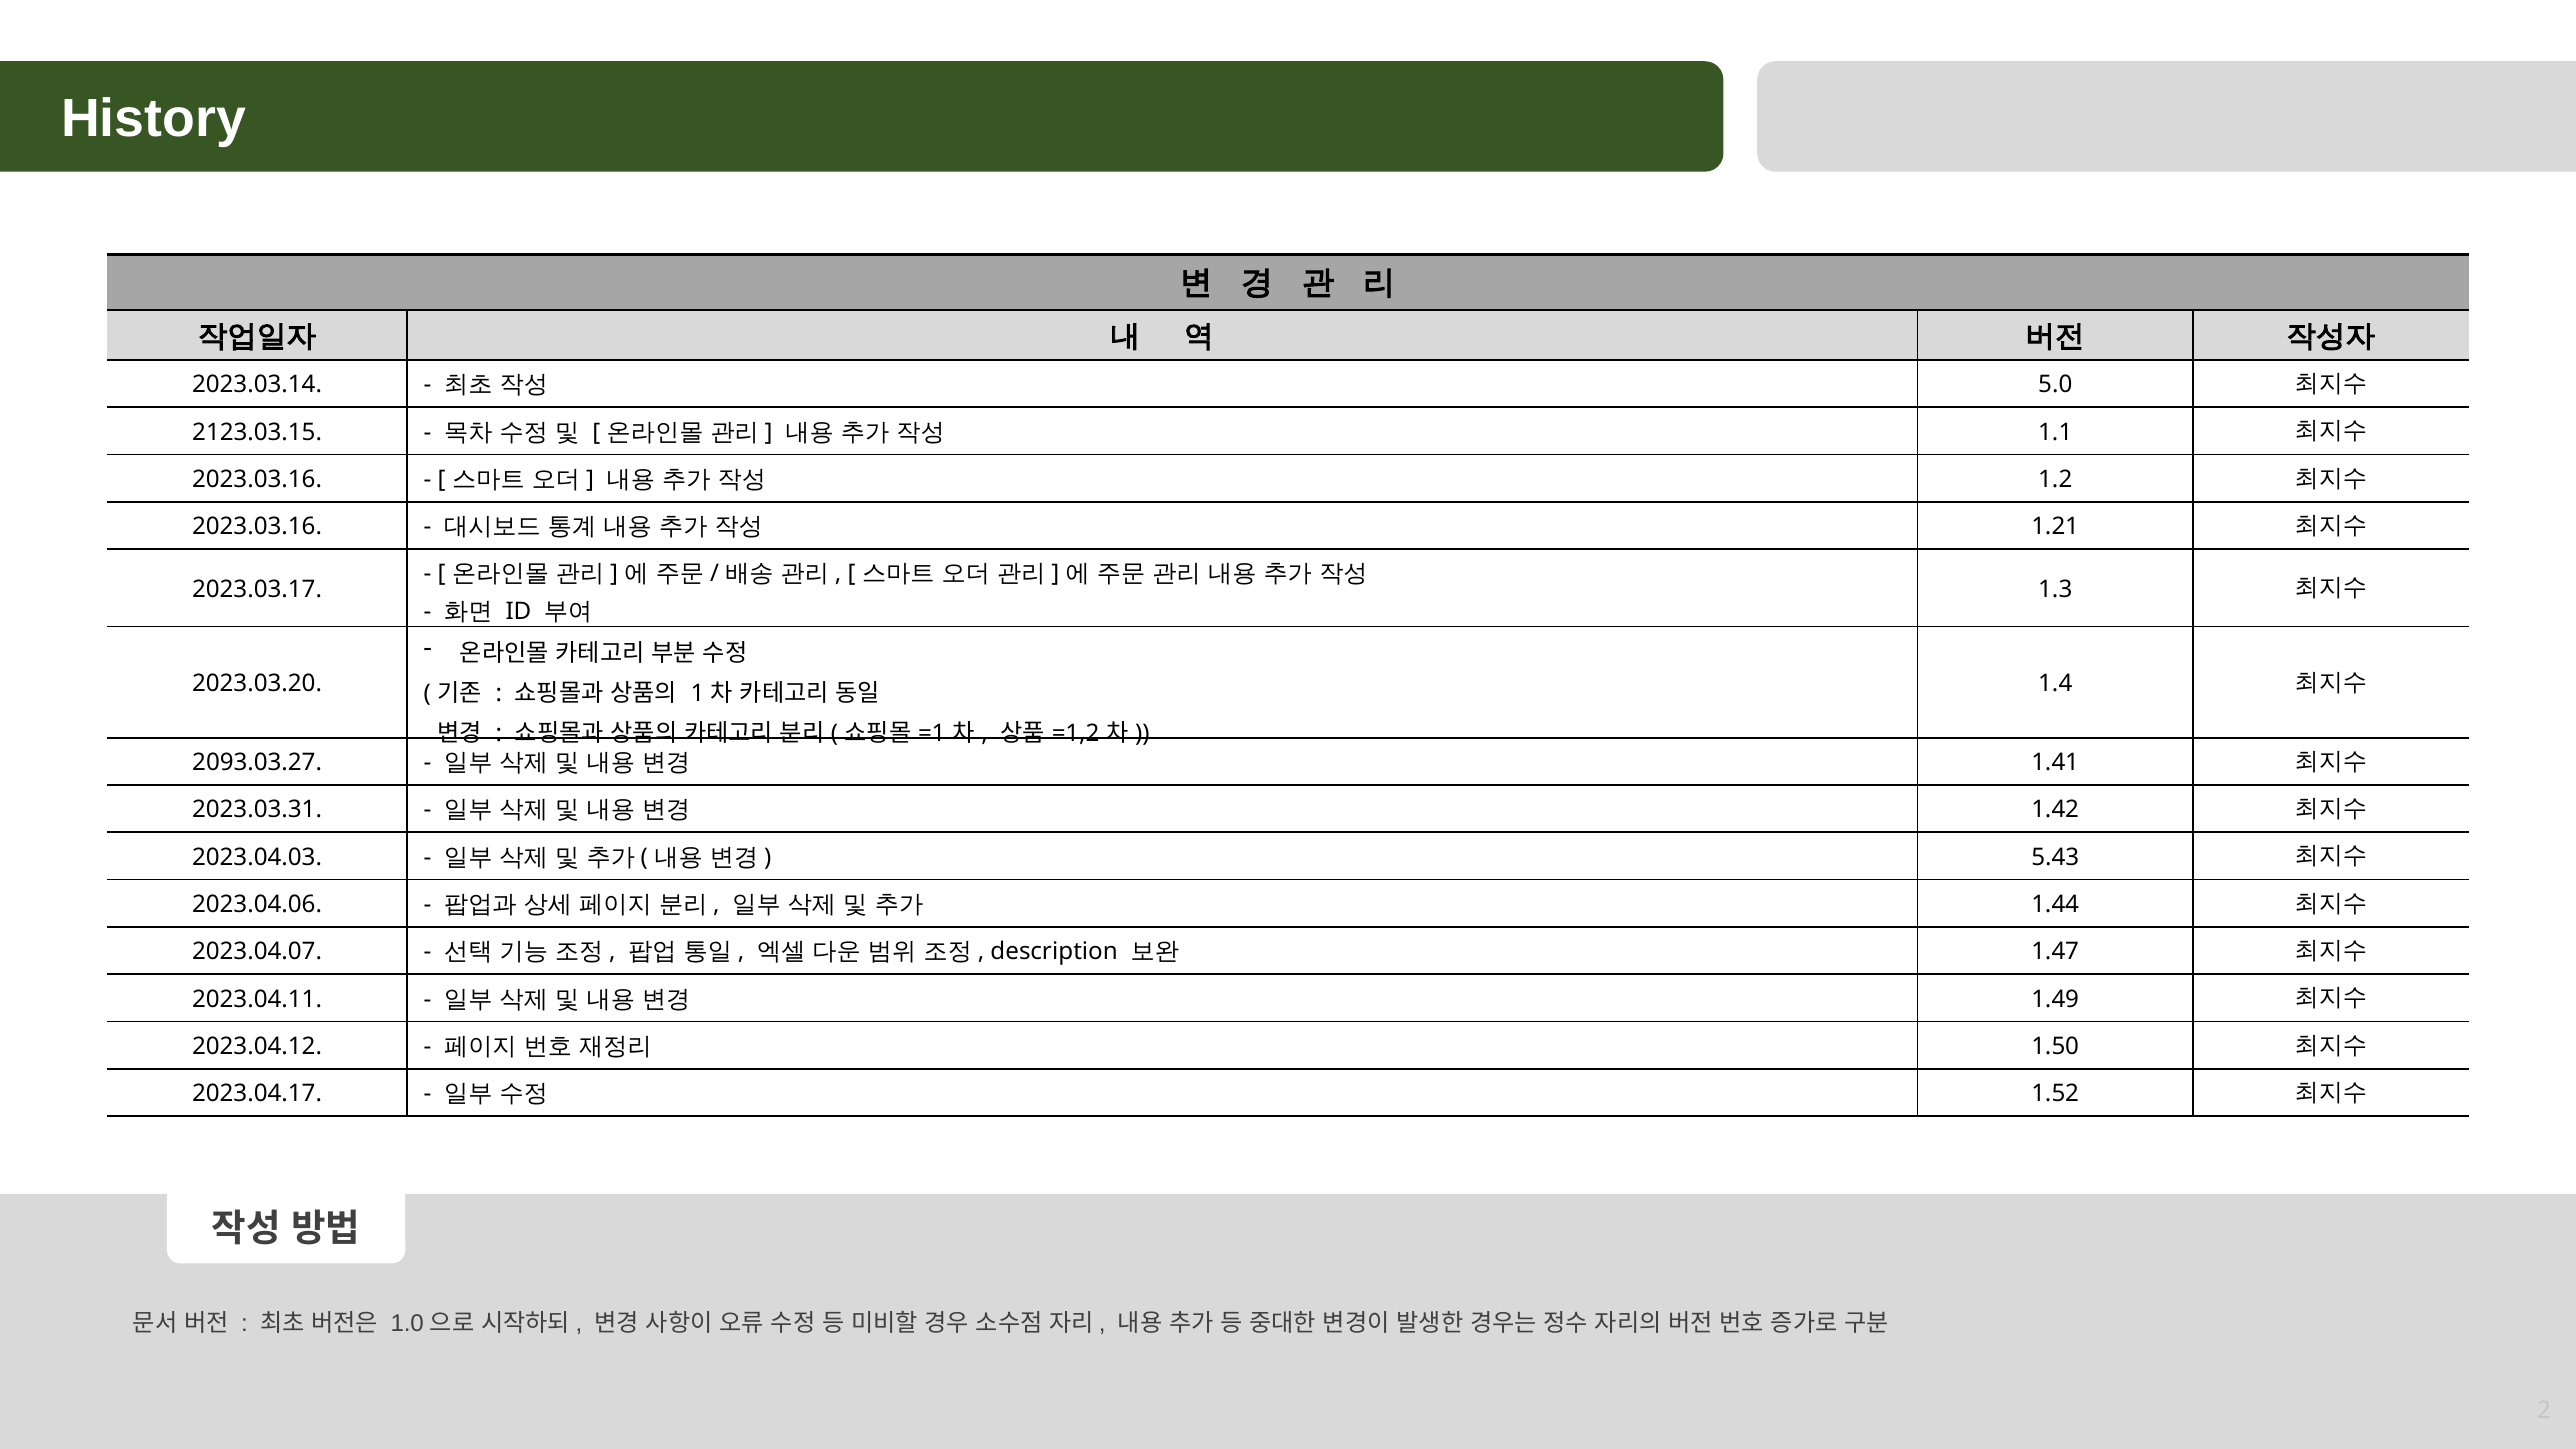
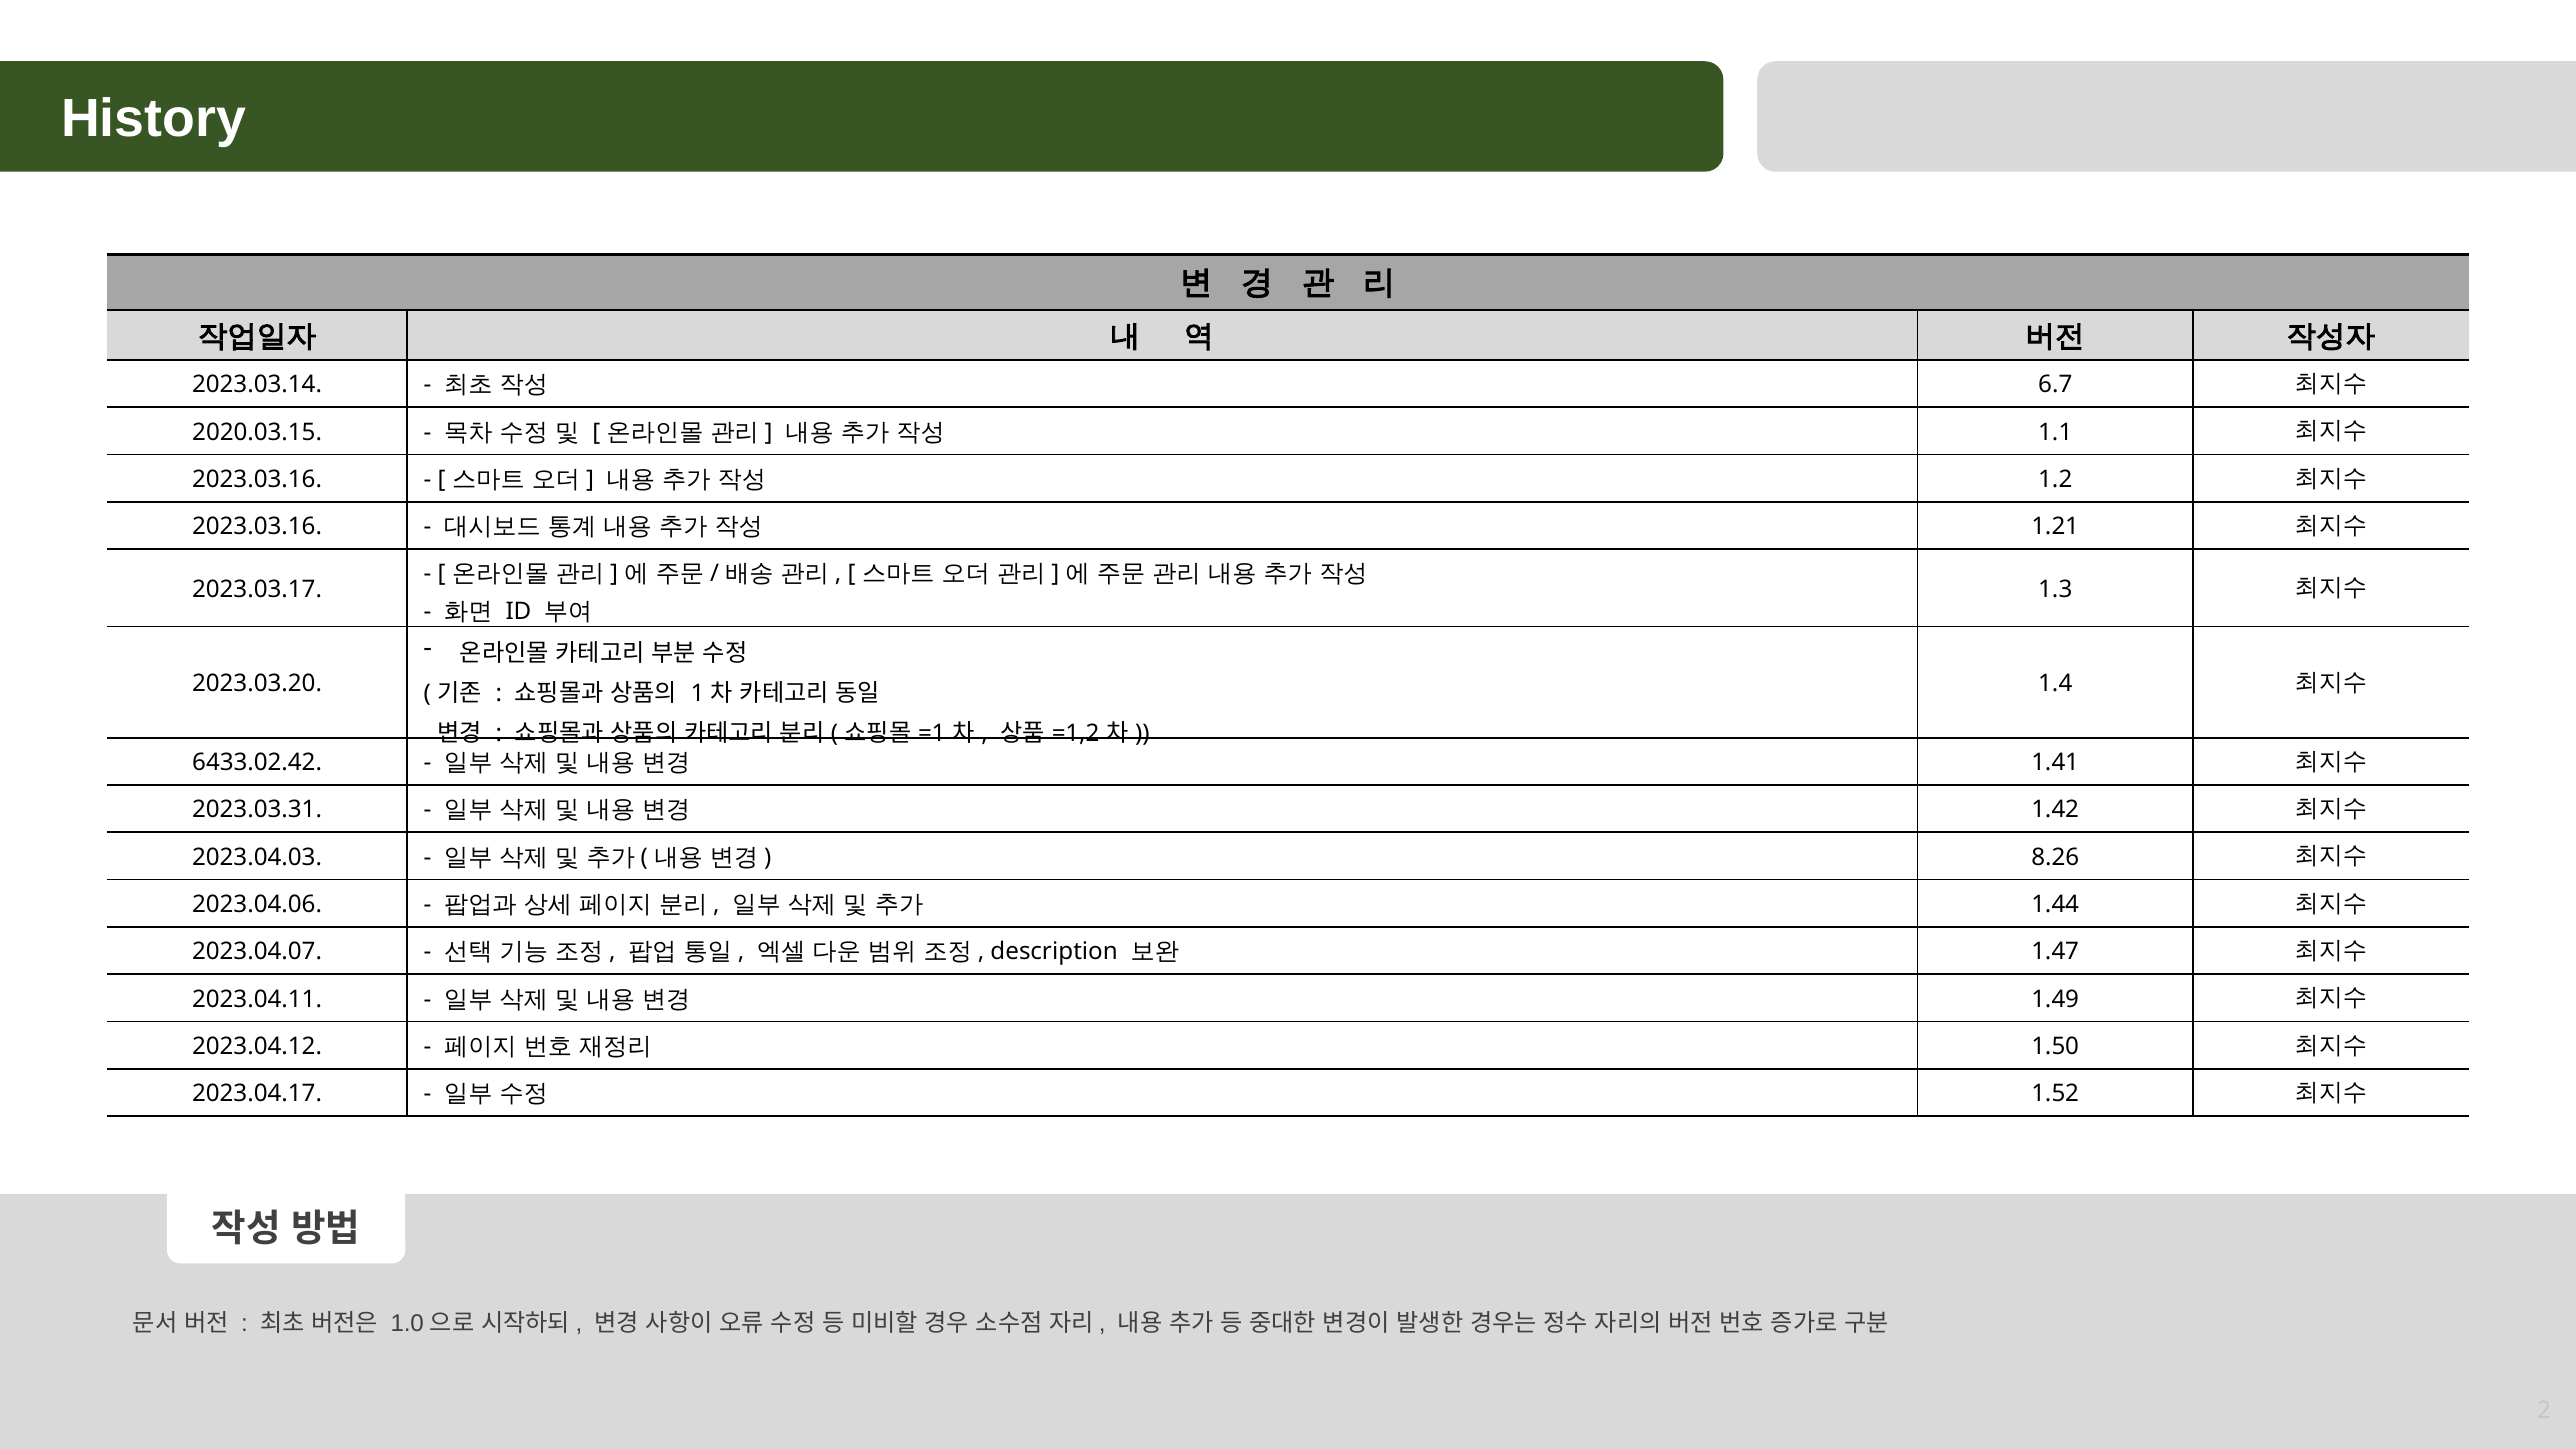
5.0: 5.0 -> 6.7 (2055, 385)
2123.03.15: 2123.03.15 -> 2020.03.15 (257, 432)
2093.03.27: 2093.03.27 -> 6433.02.42 (257, 763)
5.43: 5.43 -> 8.26 (2055, 857)
